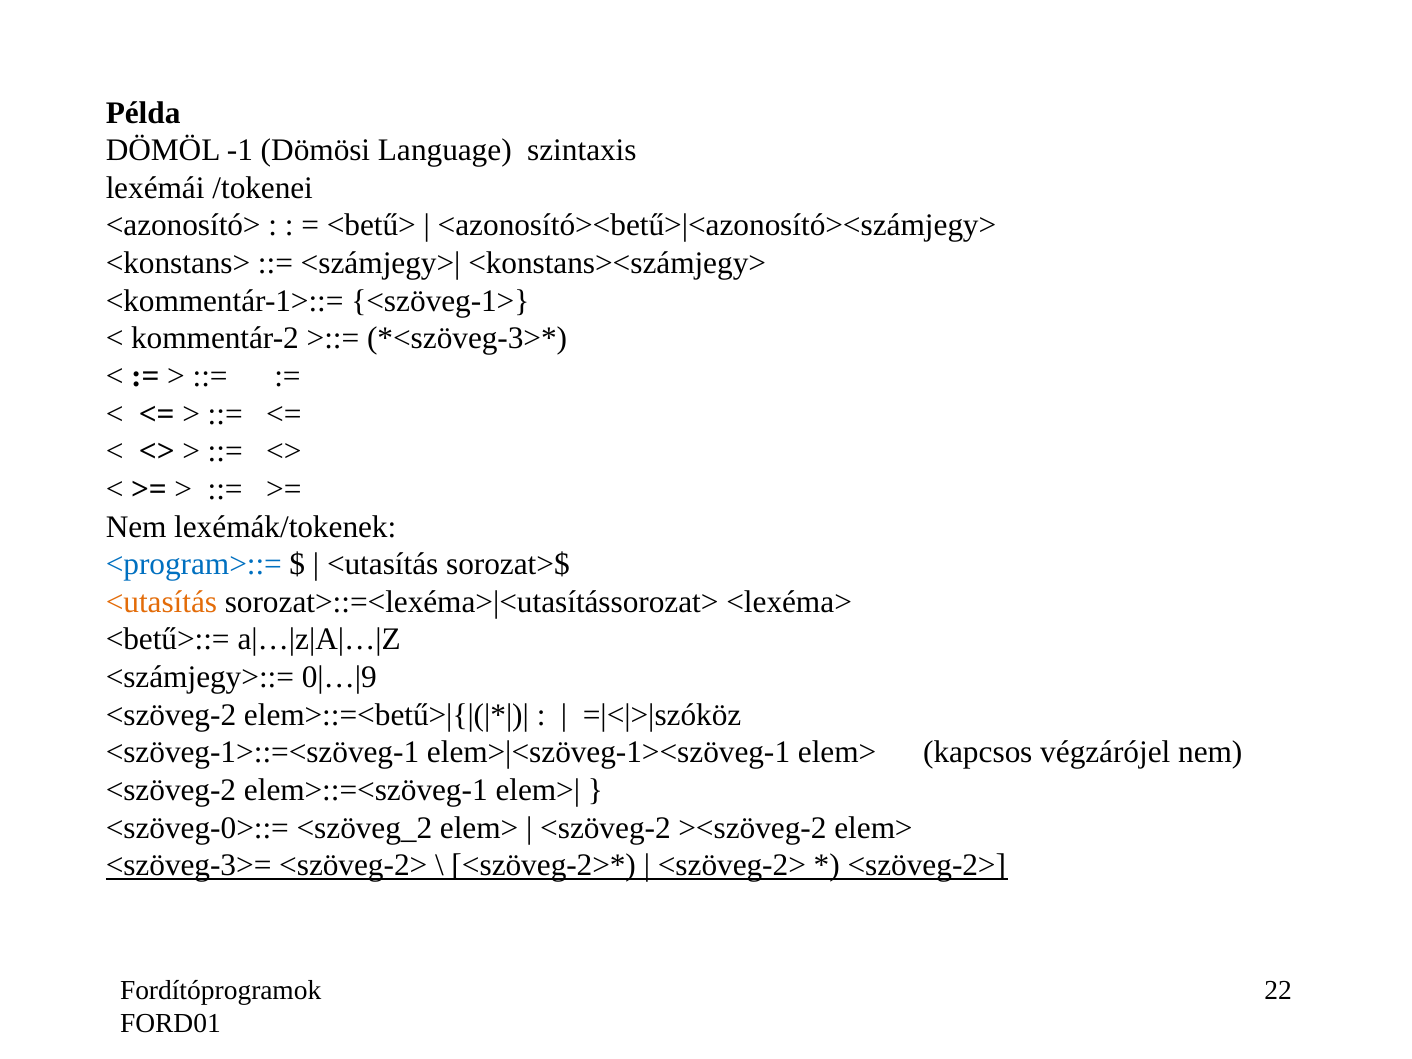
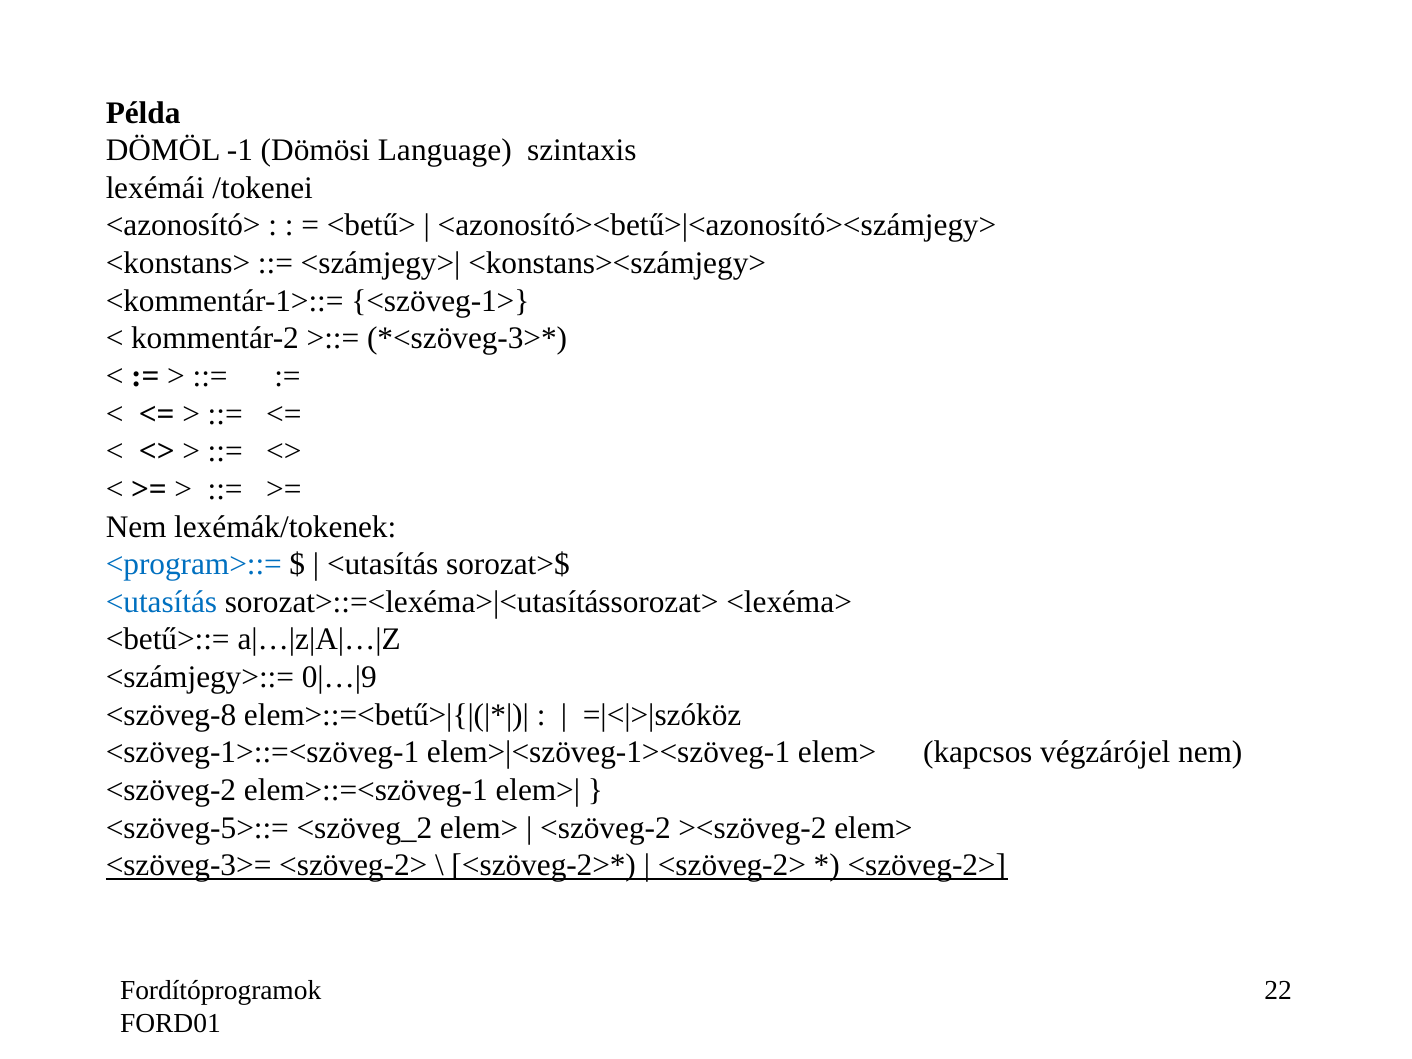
<utasítás colour: orange -> blue (161, 602)
<szöveg-2: <szöveg-2 -> <szöveg-8 (171, 715)
<szöveg-0>::=: <szöveg-0>::= -> <szöveg-5>::= (197, 828)
